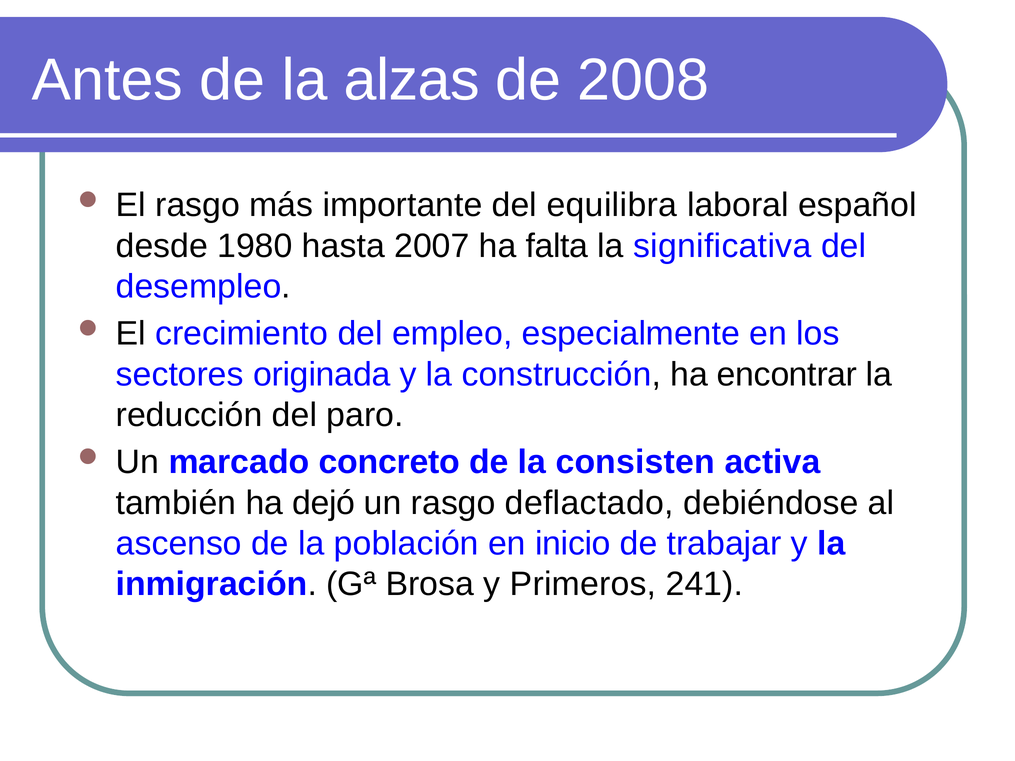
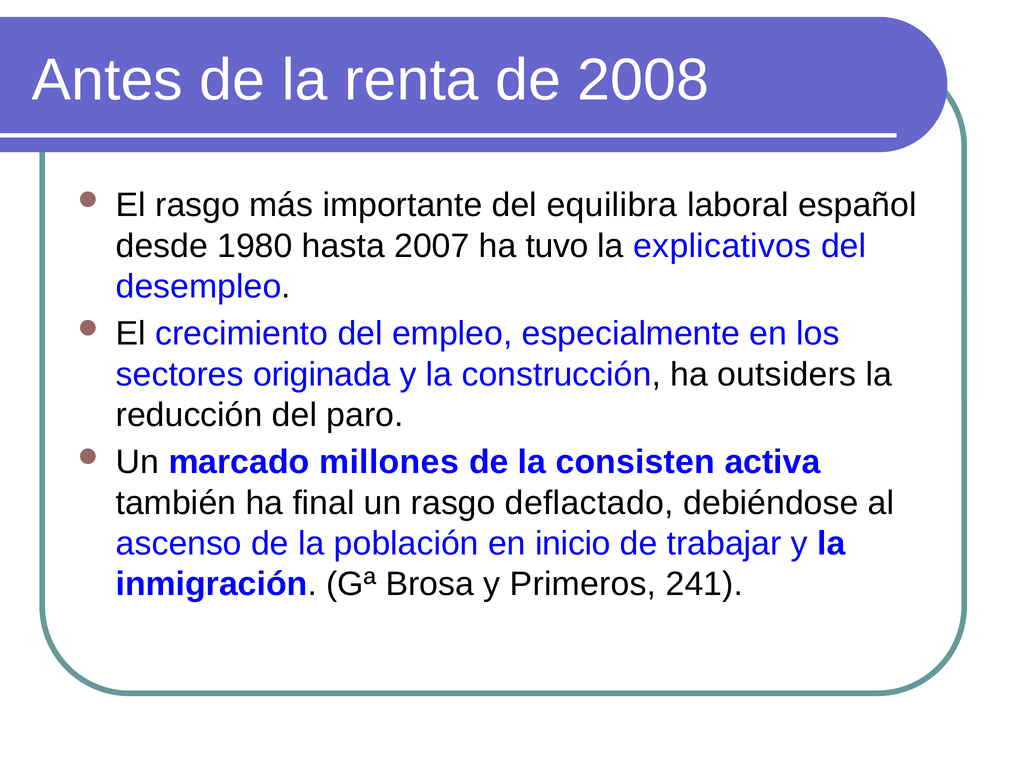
alzas: alzas -> renta (411, 80)
falta: falta -> tuvo (557, 246)
significativa: significativa -> explicativos (722, 246)
encontrar: encontrar -> outsiders (787, 375)
concreto: concreto -> millones (389, 462)
dejó: dejó -> final (324, 503)
